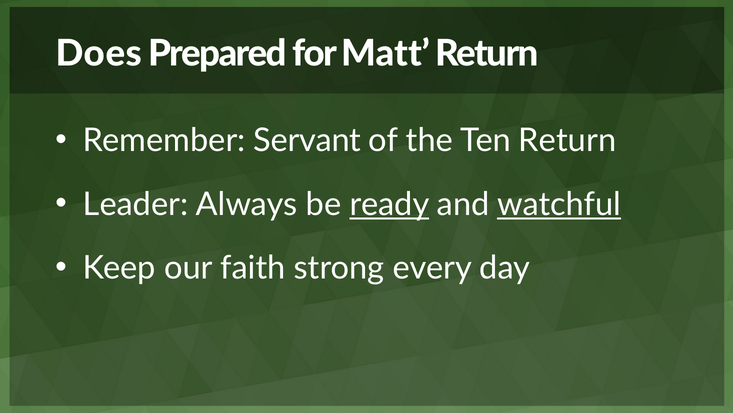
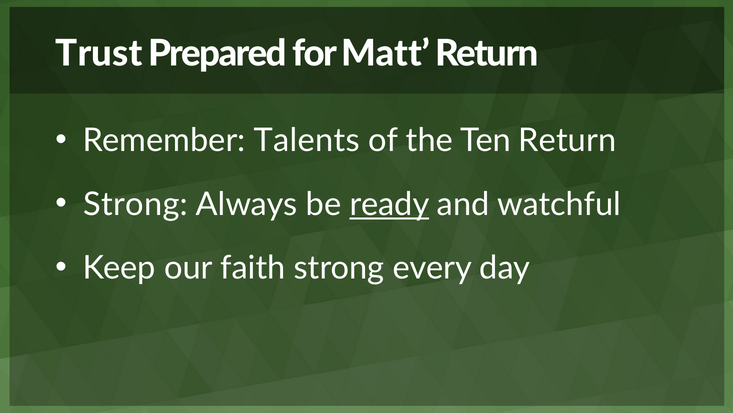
Does: Does -> Trust (99, 53)
Servant: Servant -> Talents (307, 140)
Leader: Leader -> Strong (135, 204)
watchful underline: present -> none (559, 204)
